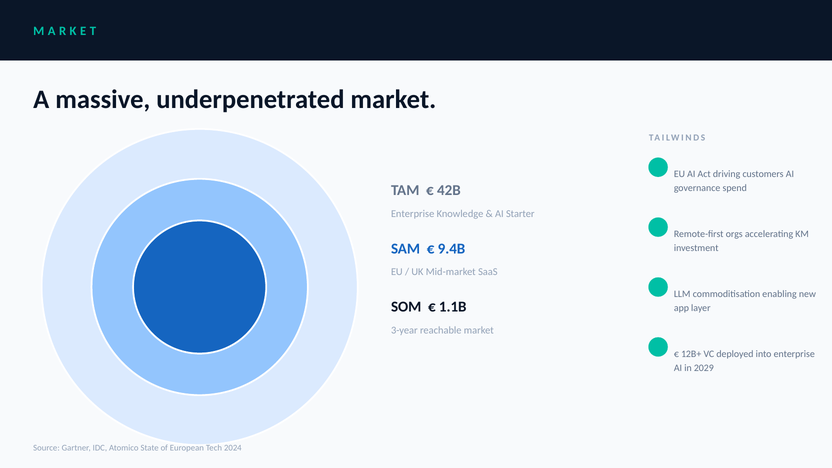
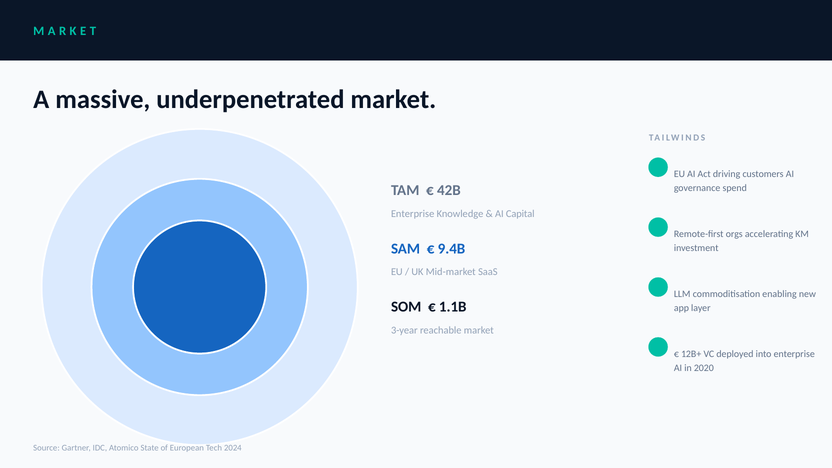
Starter: Starter -> Capital (520, 214)
2029: 2029 -> 2020 (704, 368)
